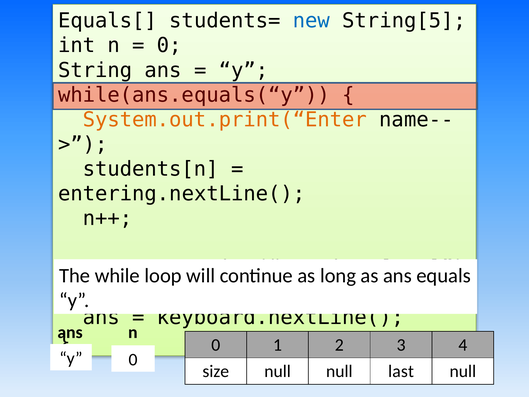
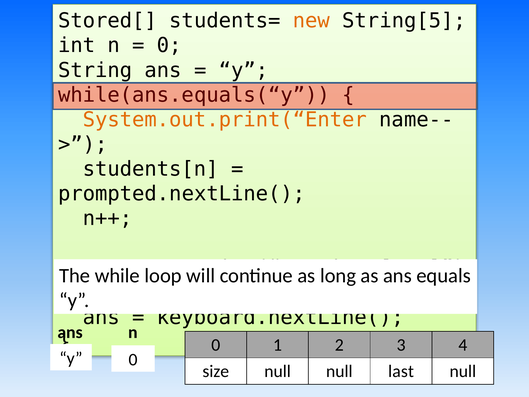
Equals[: Equals[ -> Stored[ (108, 21)
new colour: blue -> orange (311, 21)
entering.nextLine(: entering.nextLine( -> prompted.nextLine( (182, 194)
